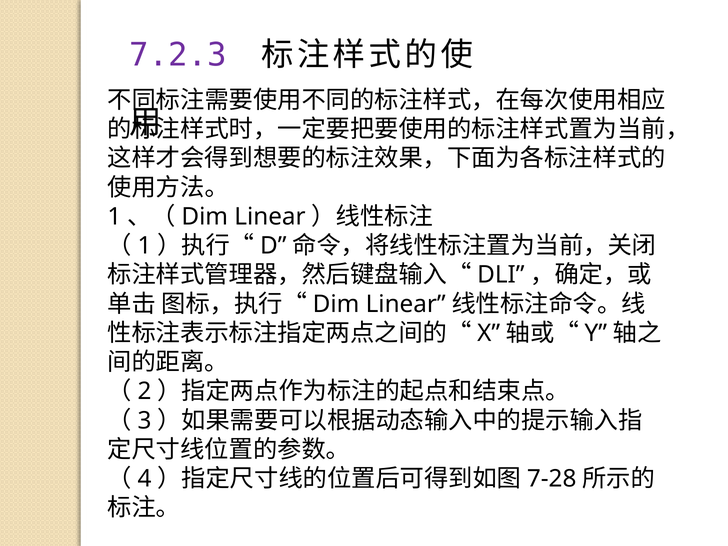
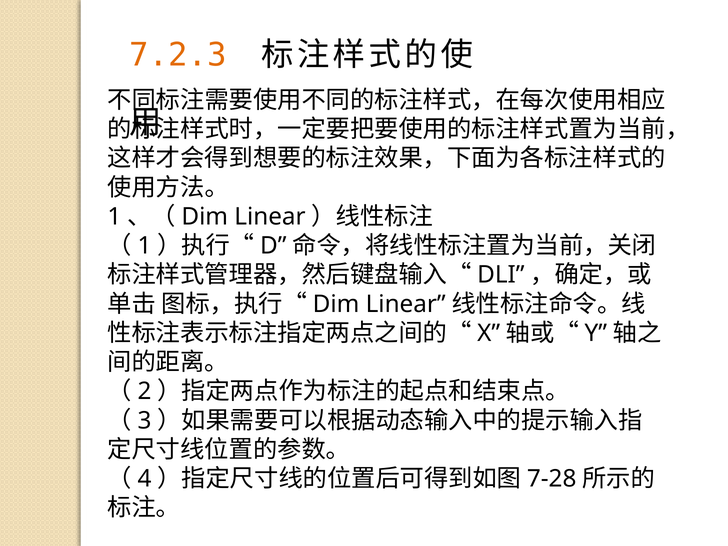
7.2.3 colour: purple -> orange (178, 55)
